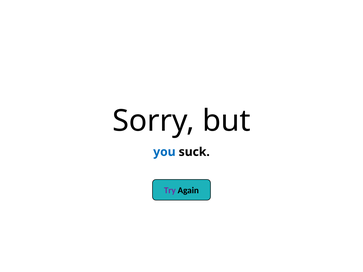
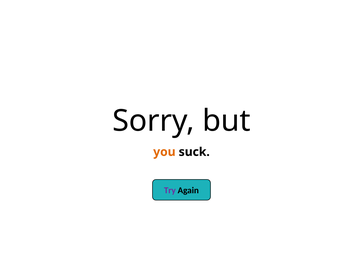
you colour: blue -> orange (164, 152)
